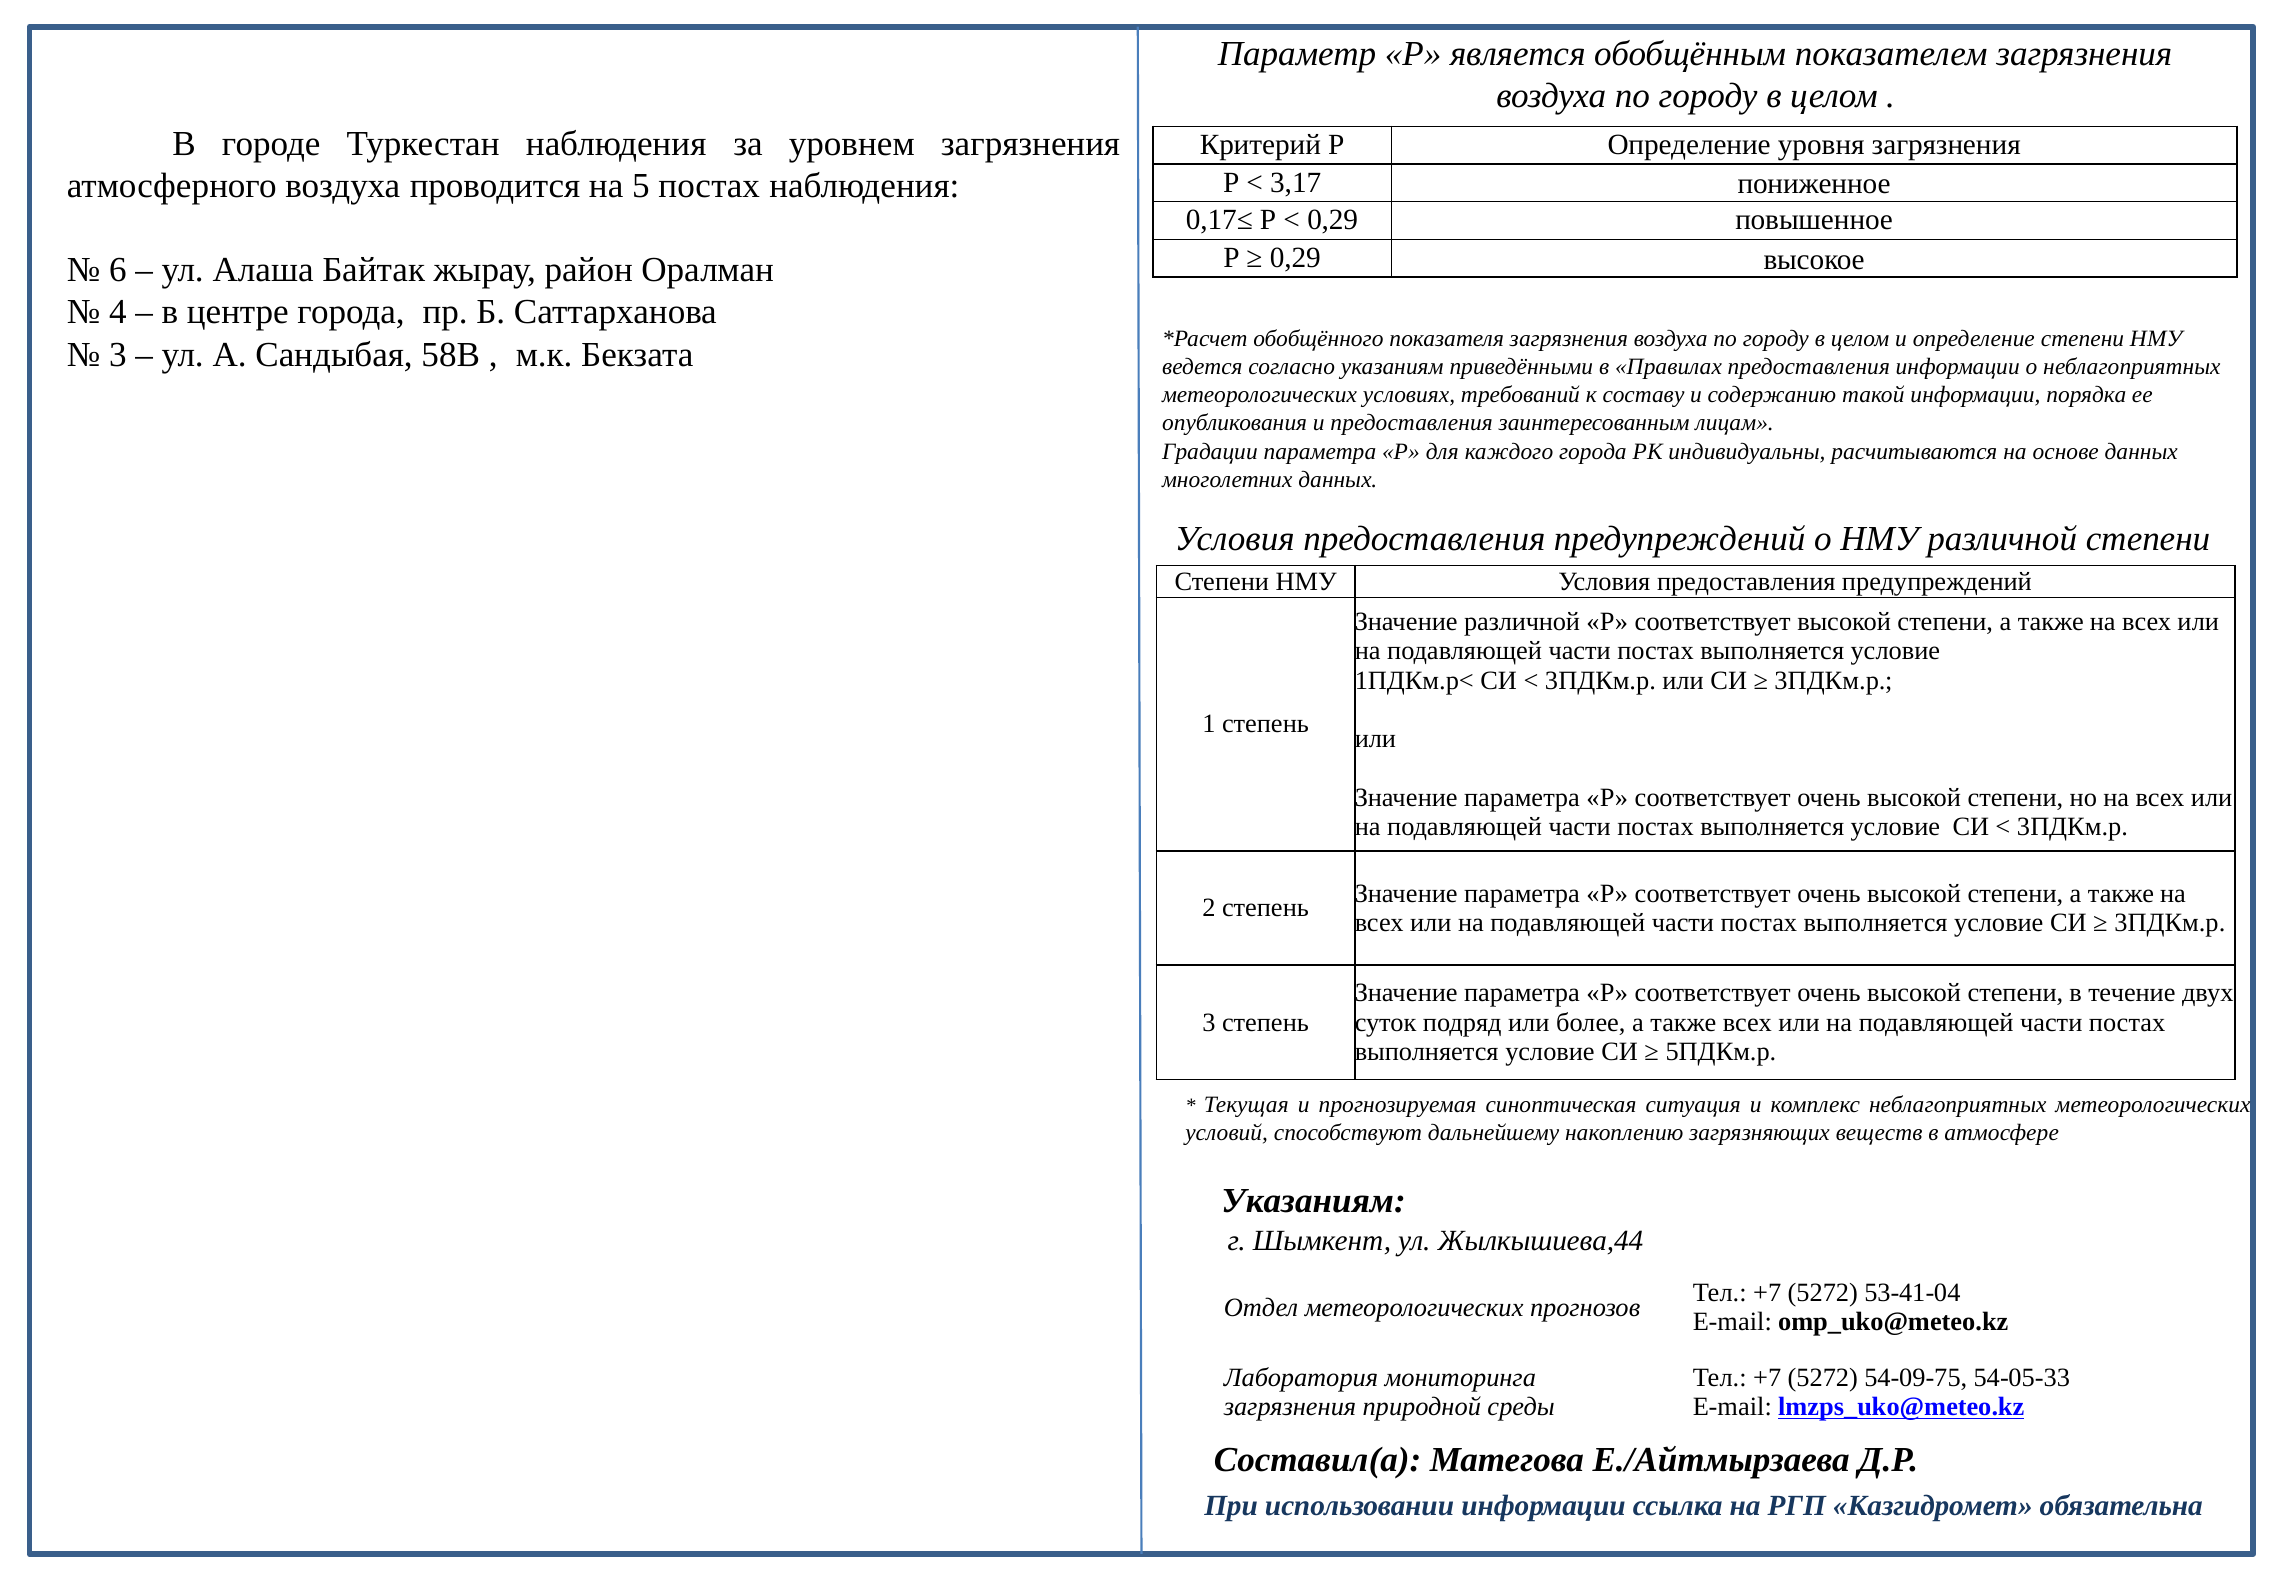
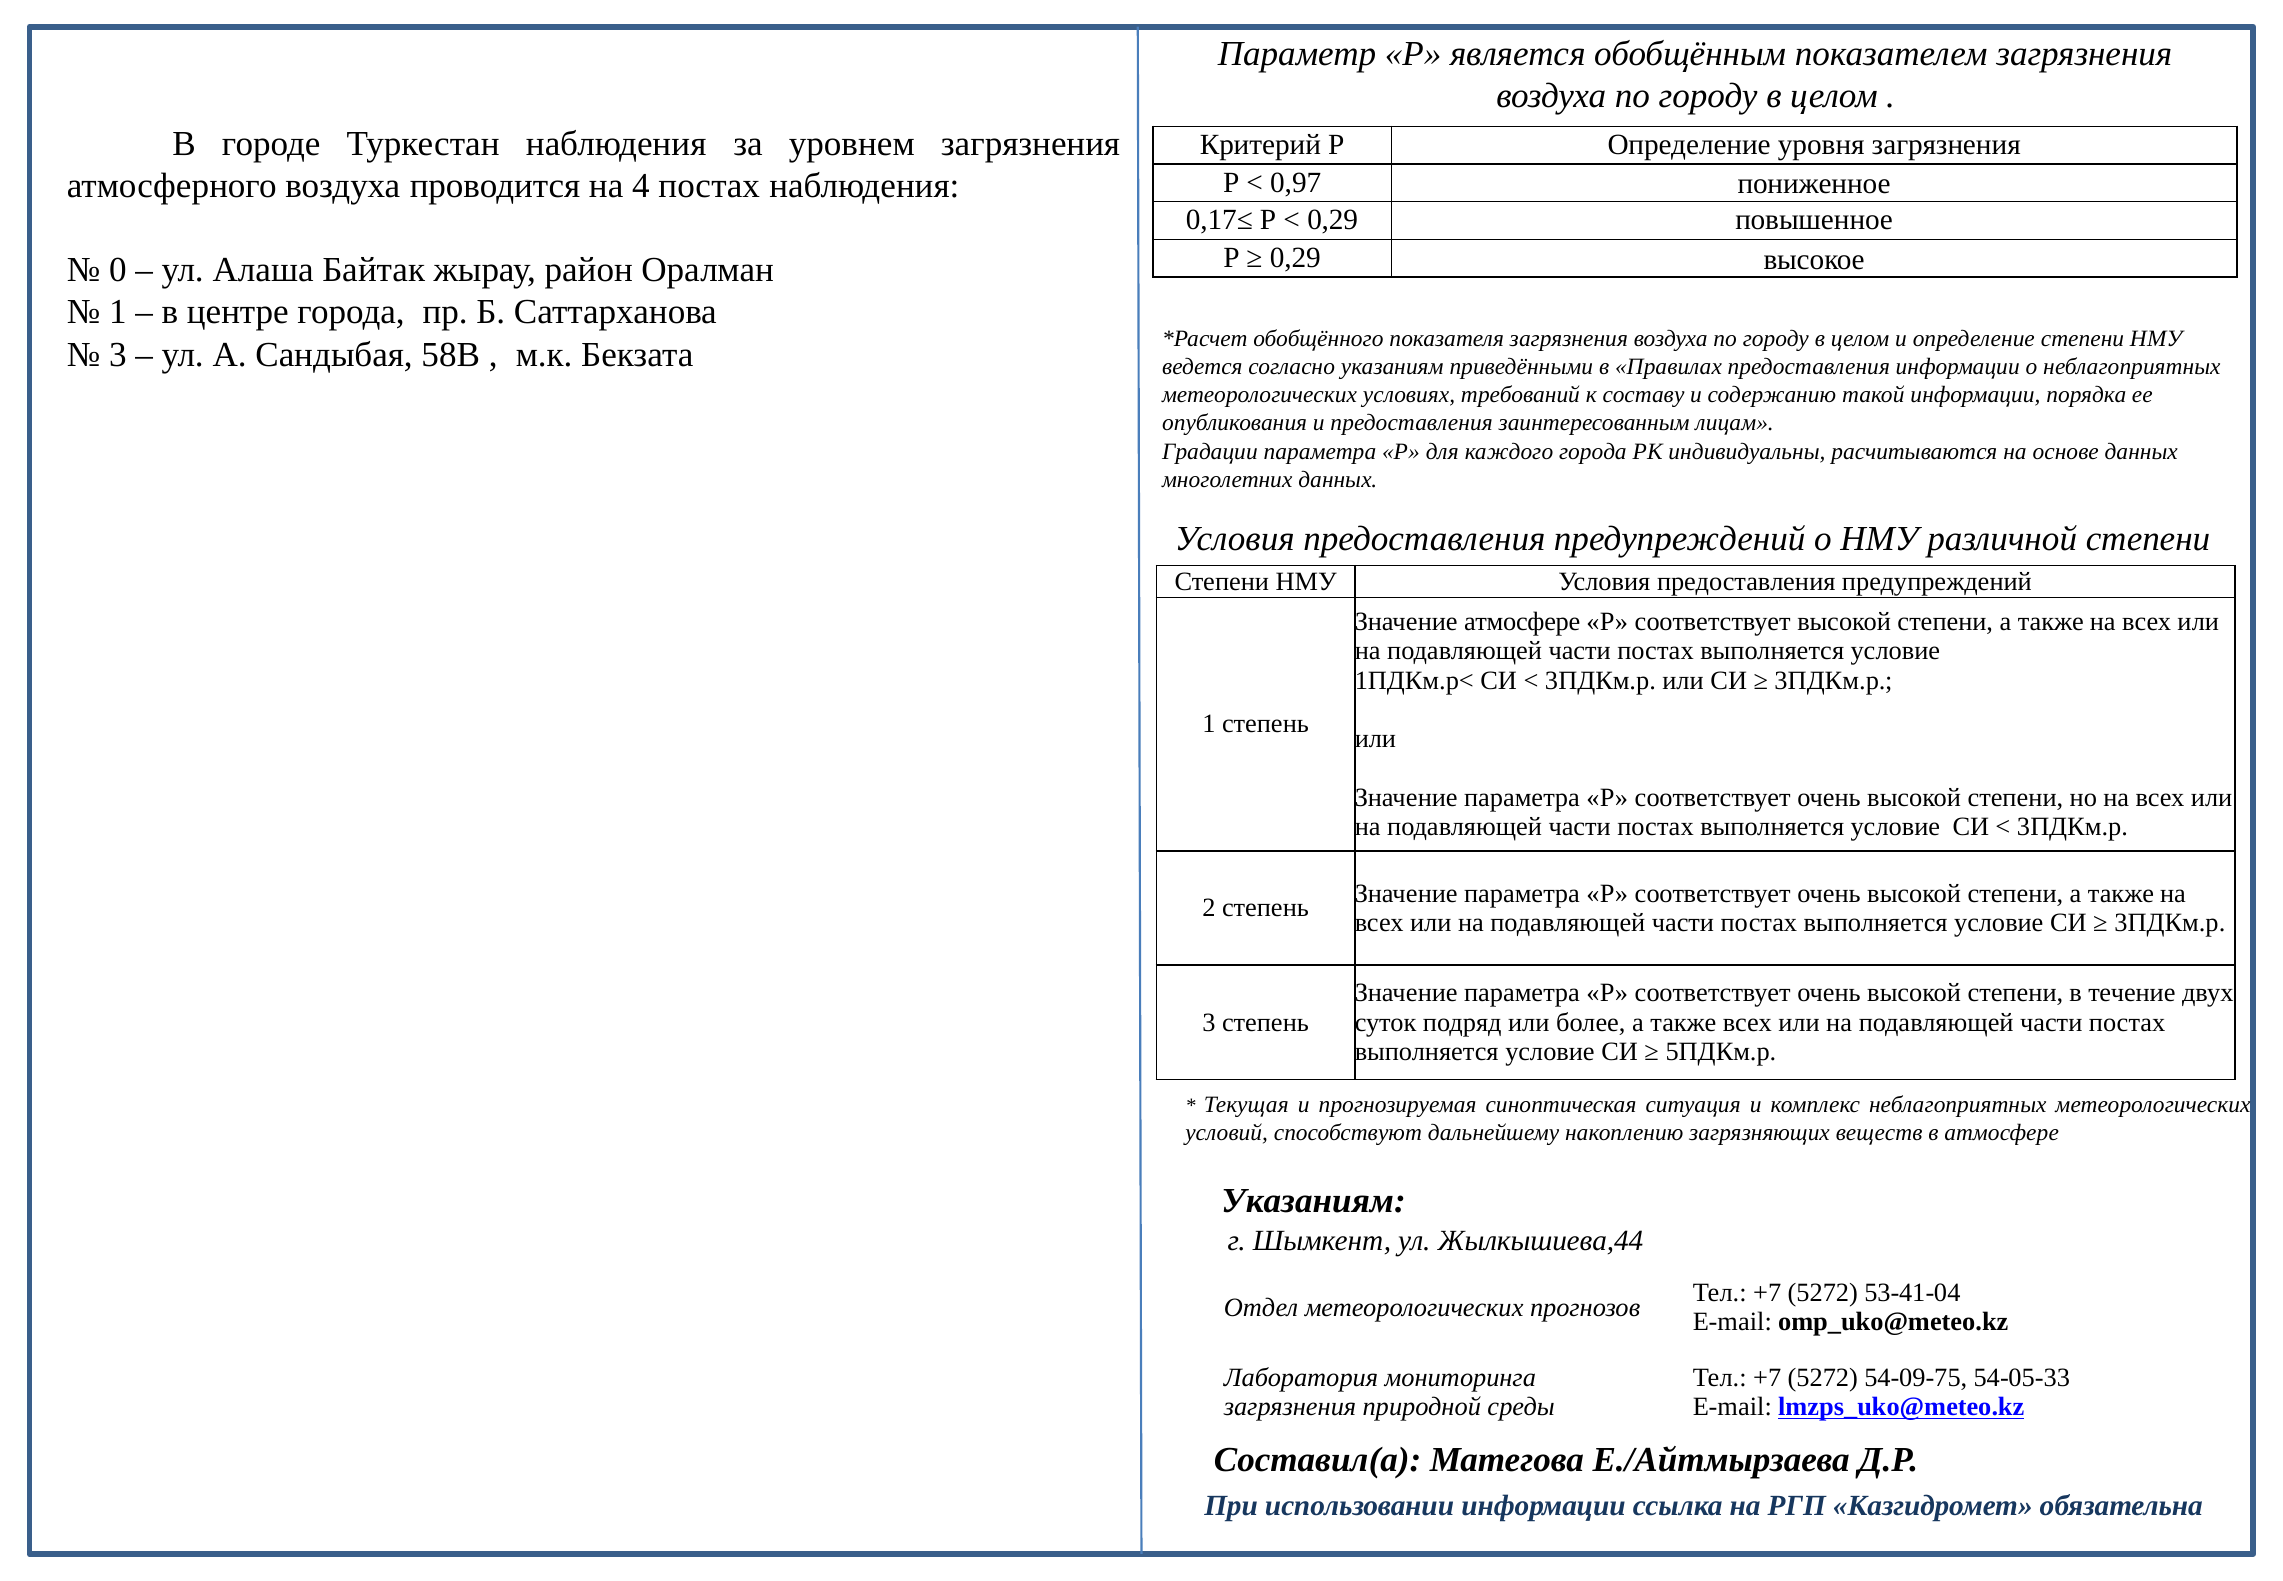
3,17: 3,17 -> 0,97 (1296, 183)
5: 5 -> 4 (641, 186)
6: 6 -> 0 (118, 270)
4: 4 -> 1 (118, 312)
Значение различной: различной -> атмосфере (1522, 622)
